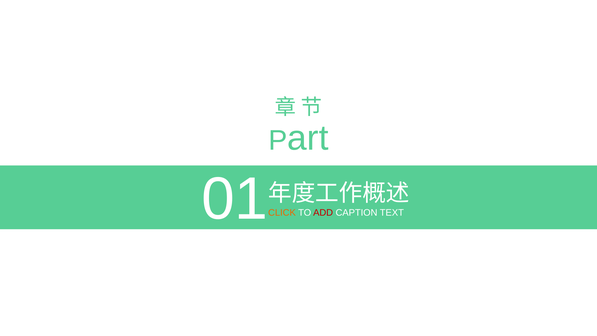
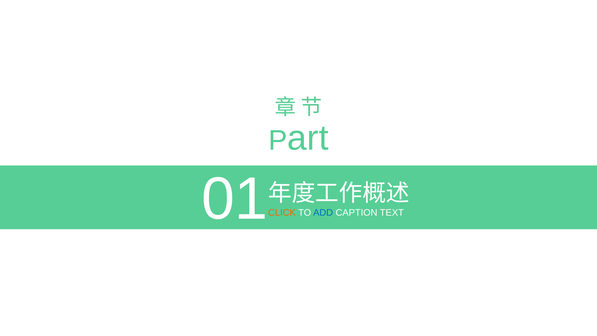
ADD colour: red -> blue (323, 213)
